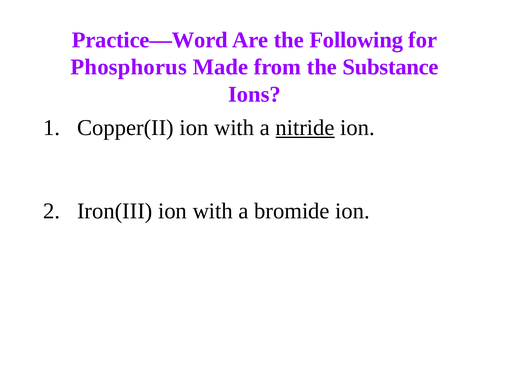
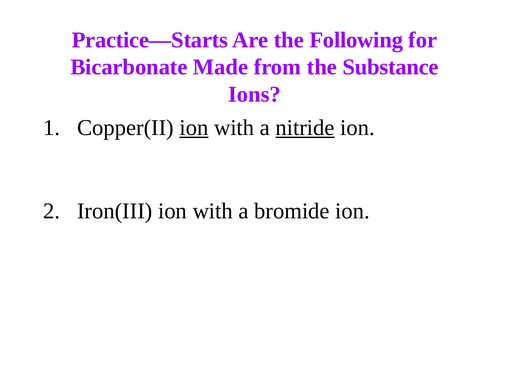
Practice—Word: Practice—Word -> Practice—Starts (150, 40)
Phosphorus: Phosphorus -> Bicarbonate (129, 67)
ion underline: none -> present (194, 128)
